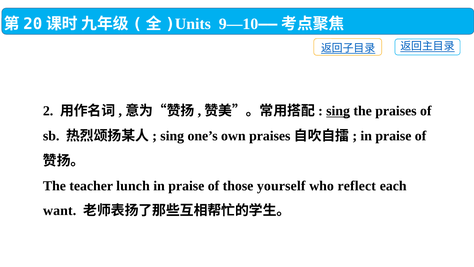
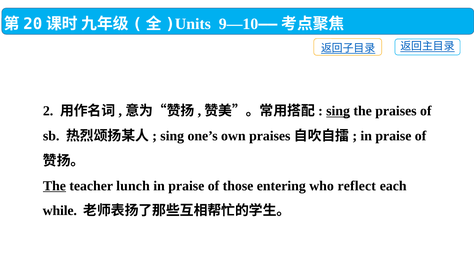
The underline: none -> present (54, 186)
yourself: yourself -> entering (281, 186)
want: want -> while (60, 210)
